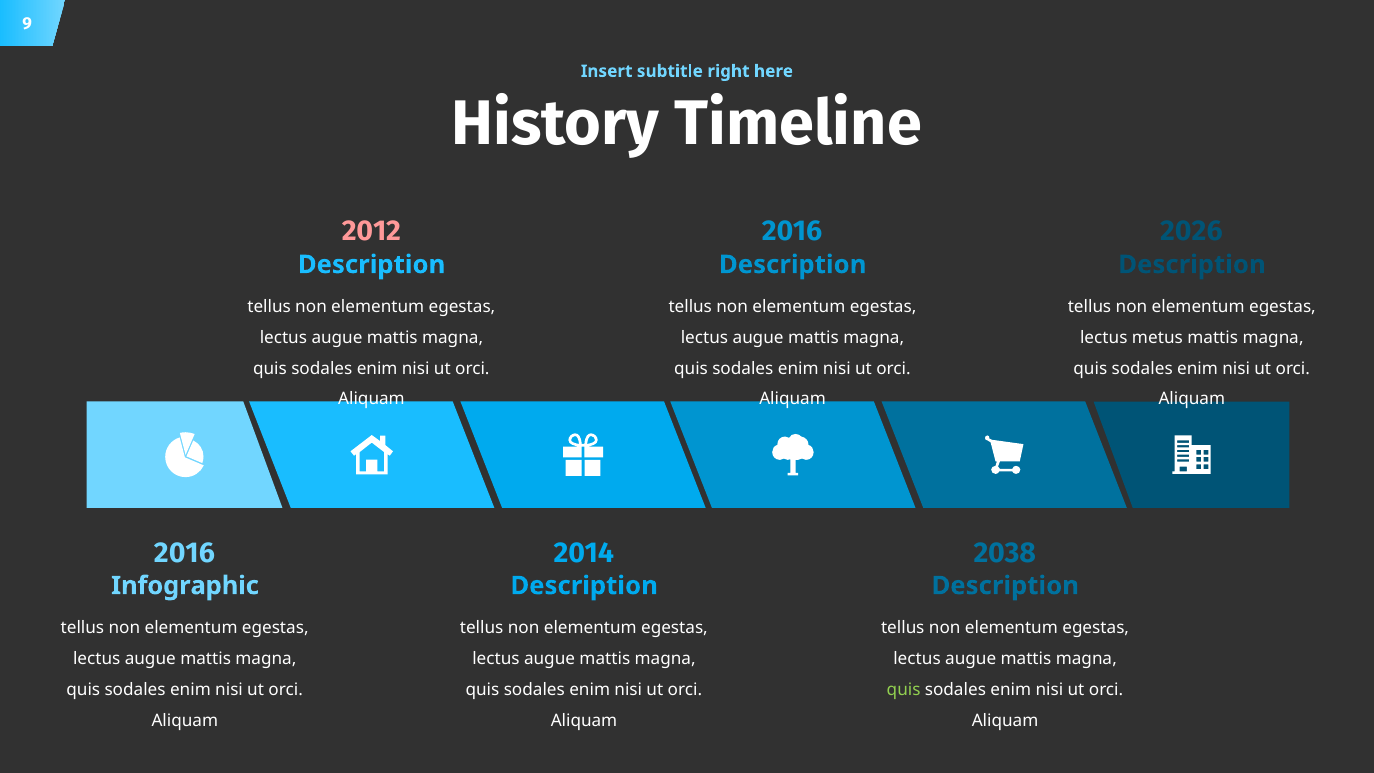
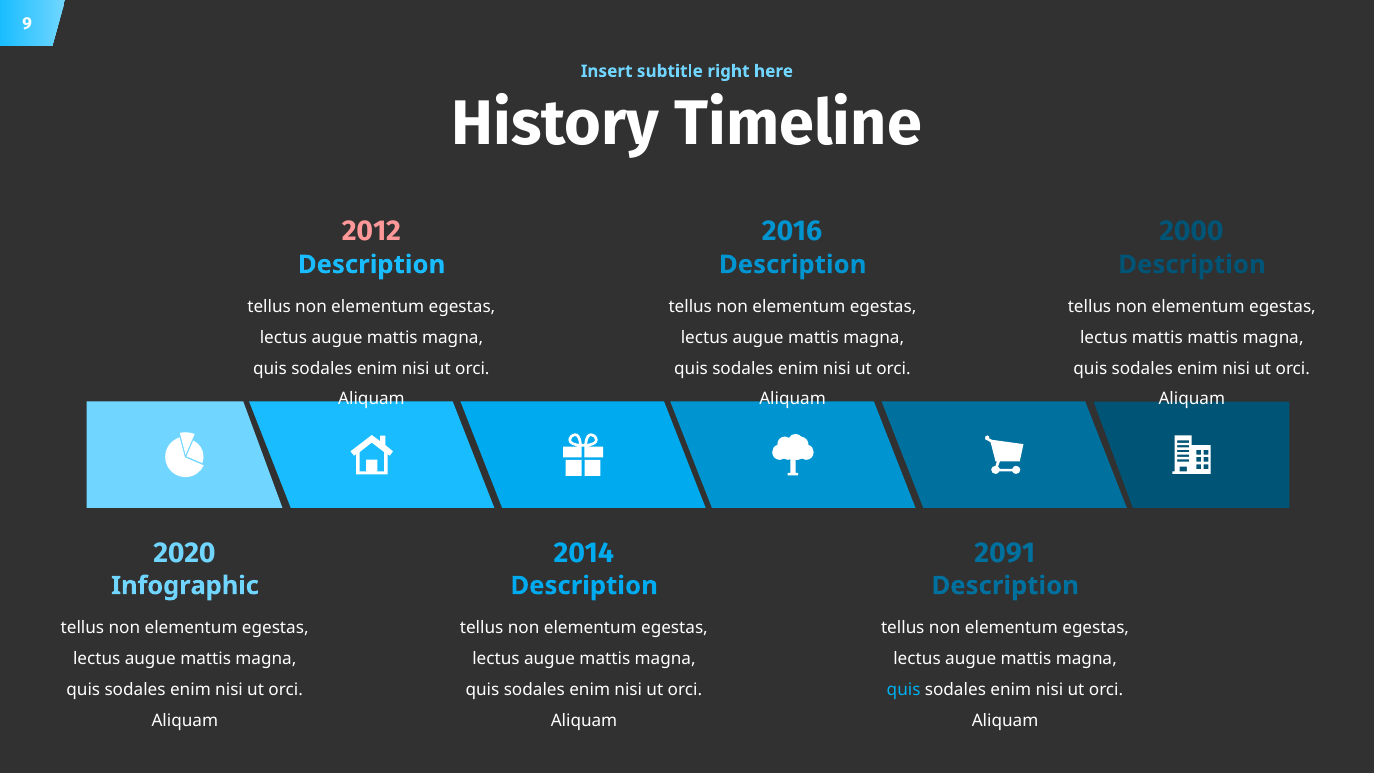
2026: 2026 -> 2000 (1192, 231)
lectus metus: metus -> mattis (1157, 337)
2016: 2016 -> 2020 (185, 553)
2038: 2038 -> 2091 (1005, 553)
quis colour: light green -> light blue (904, 689)
